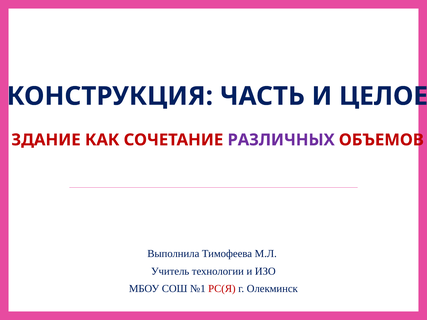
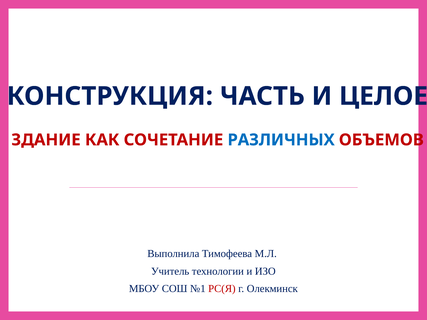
РАЗЛИЧНЫХ colour: purple -> blue (281, 140)
